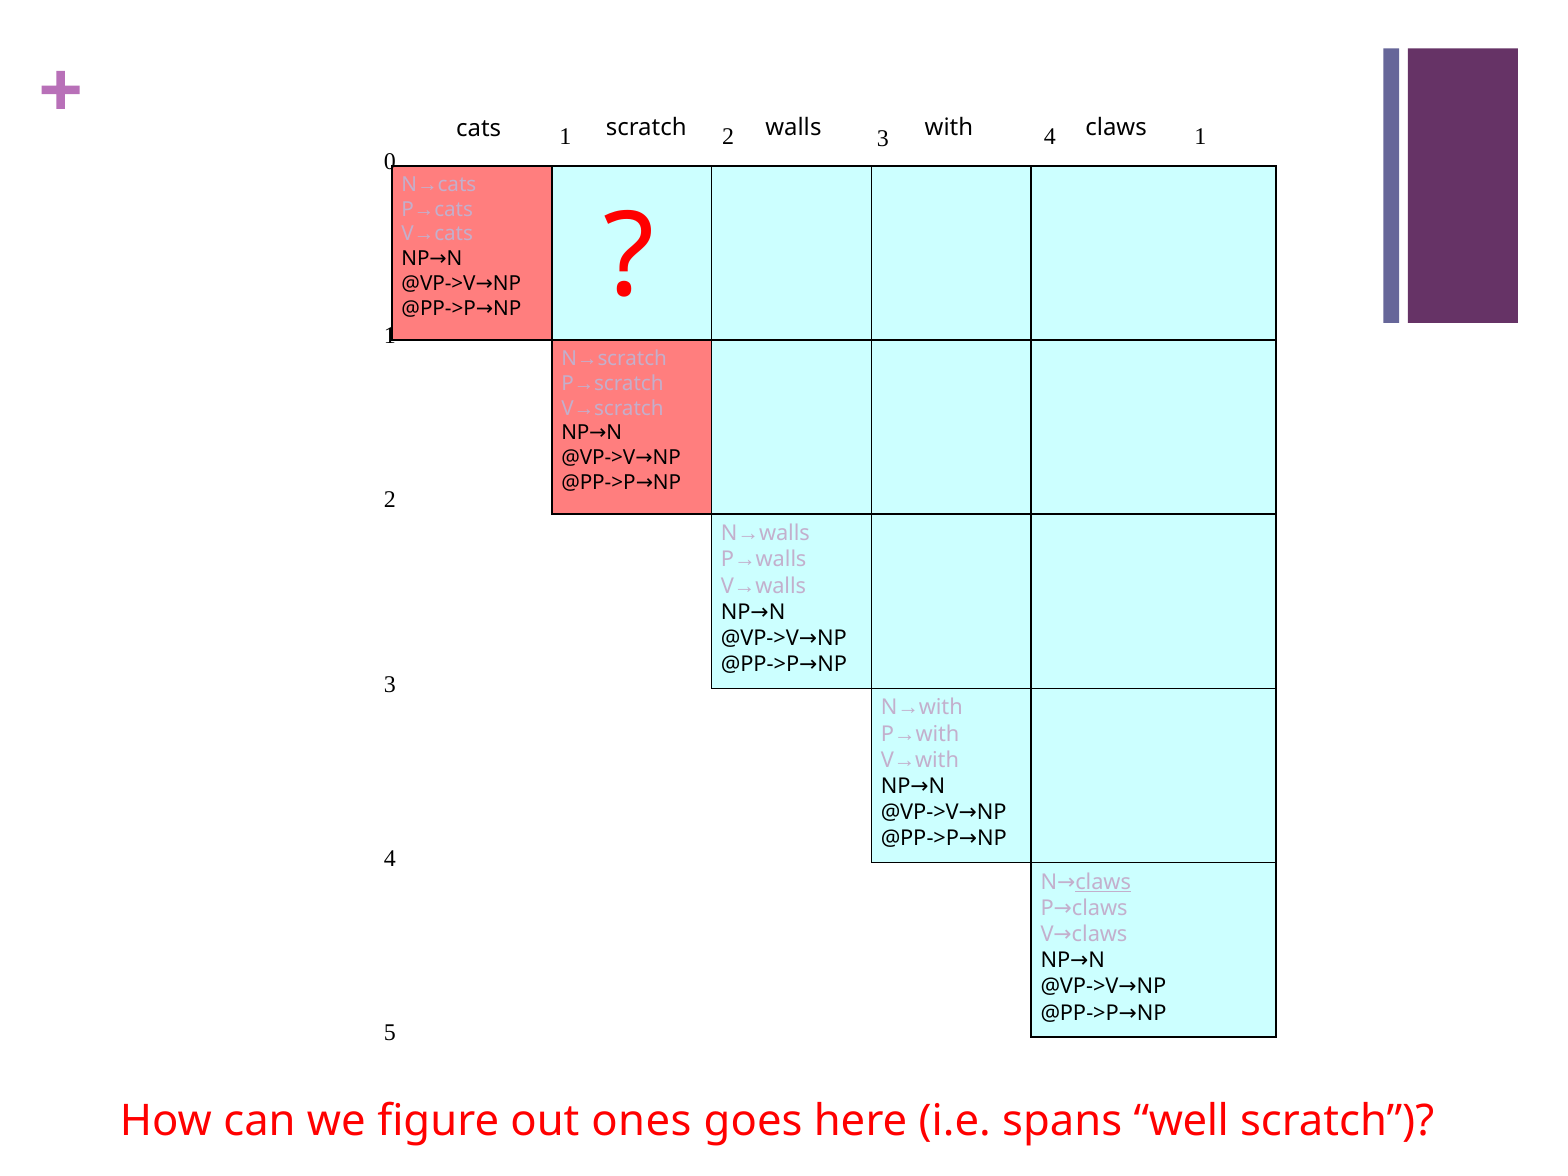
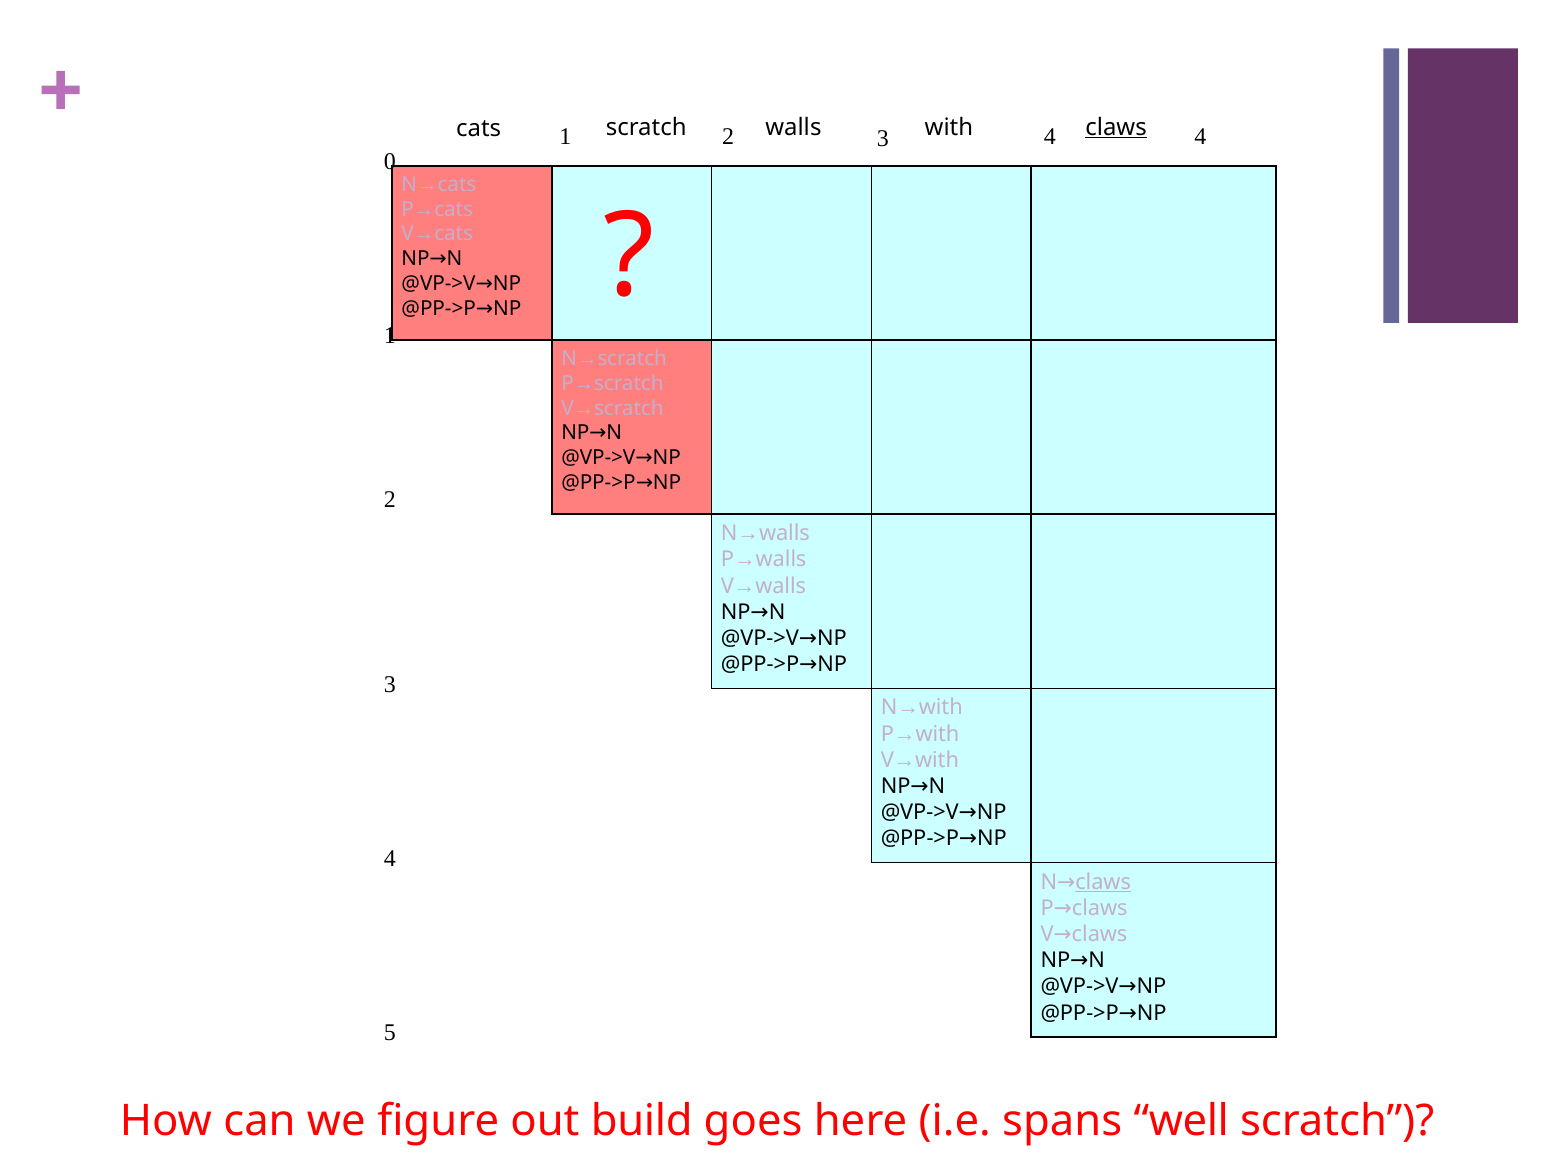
claws underline: none -> present (1116, 127)
4 1: 1 -> 4 (1200, 137)
ones: ones -> build (642, 1121)
